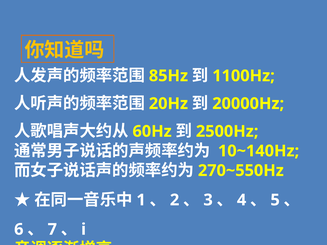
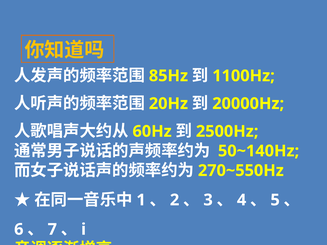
10~140Hz: 10~140Hz -> 50~140Hz (259, 151)
